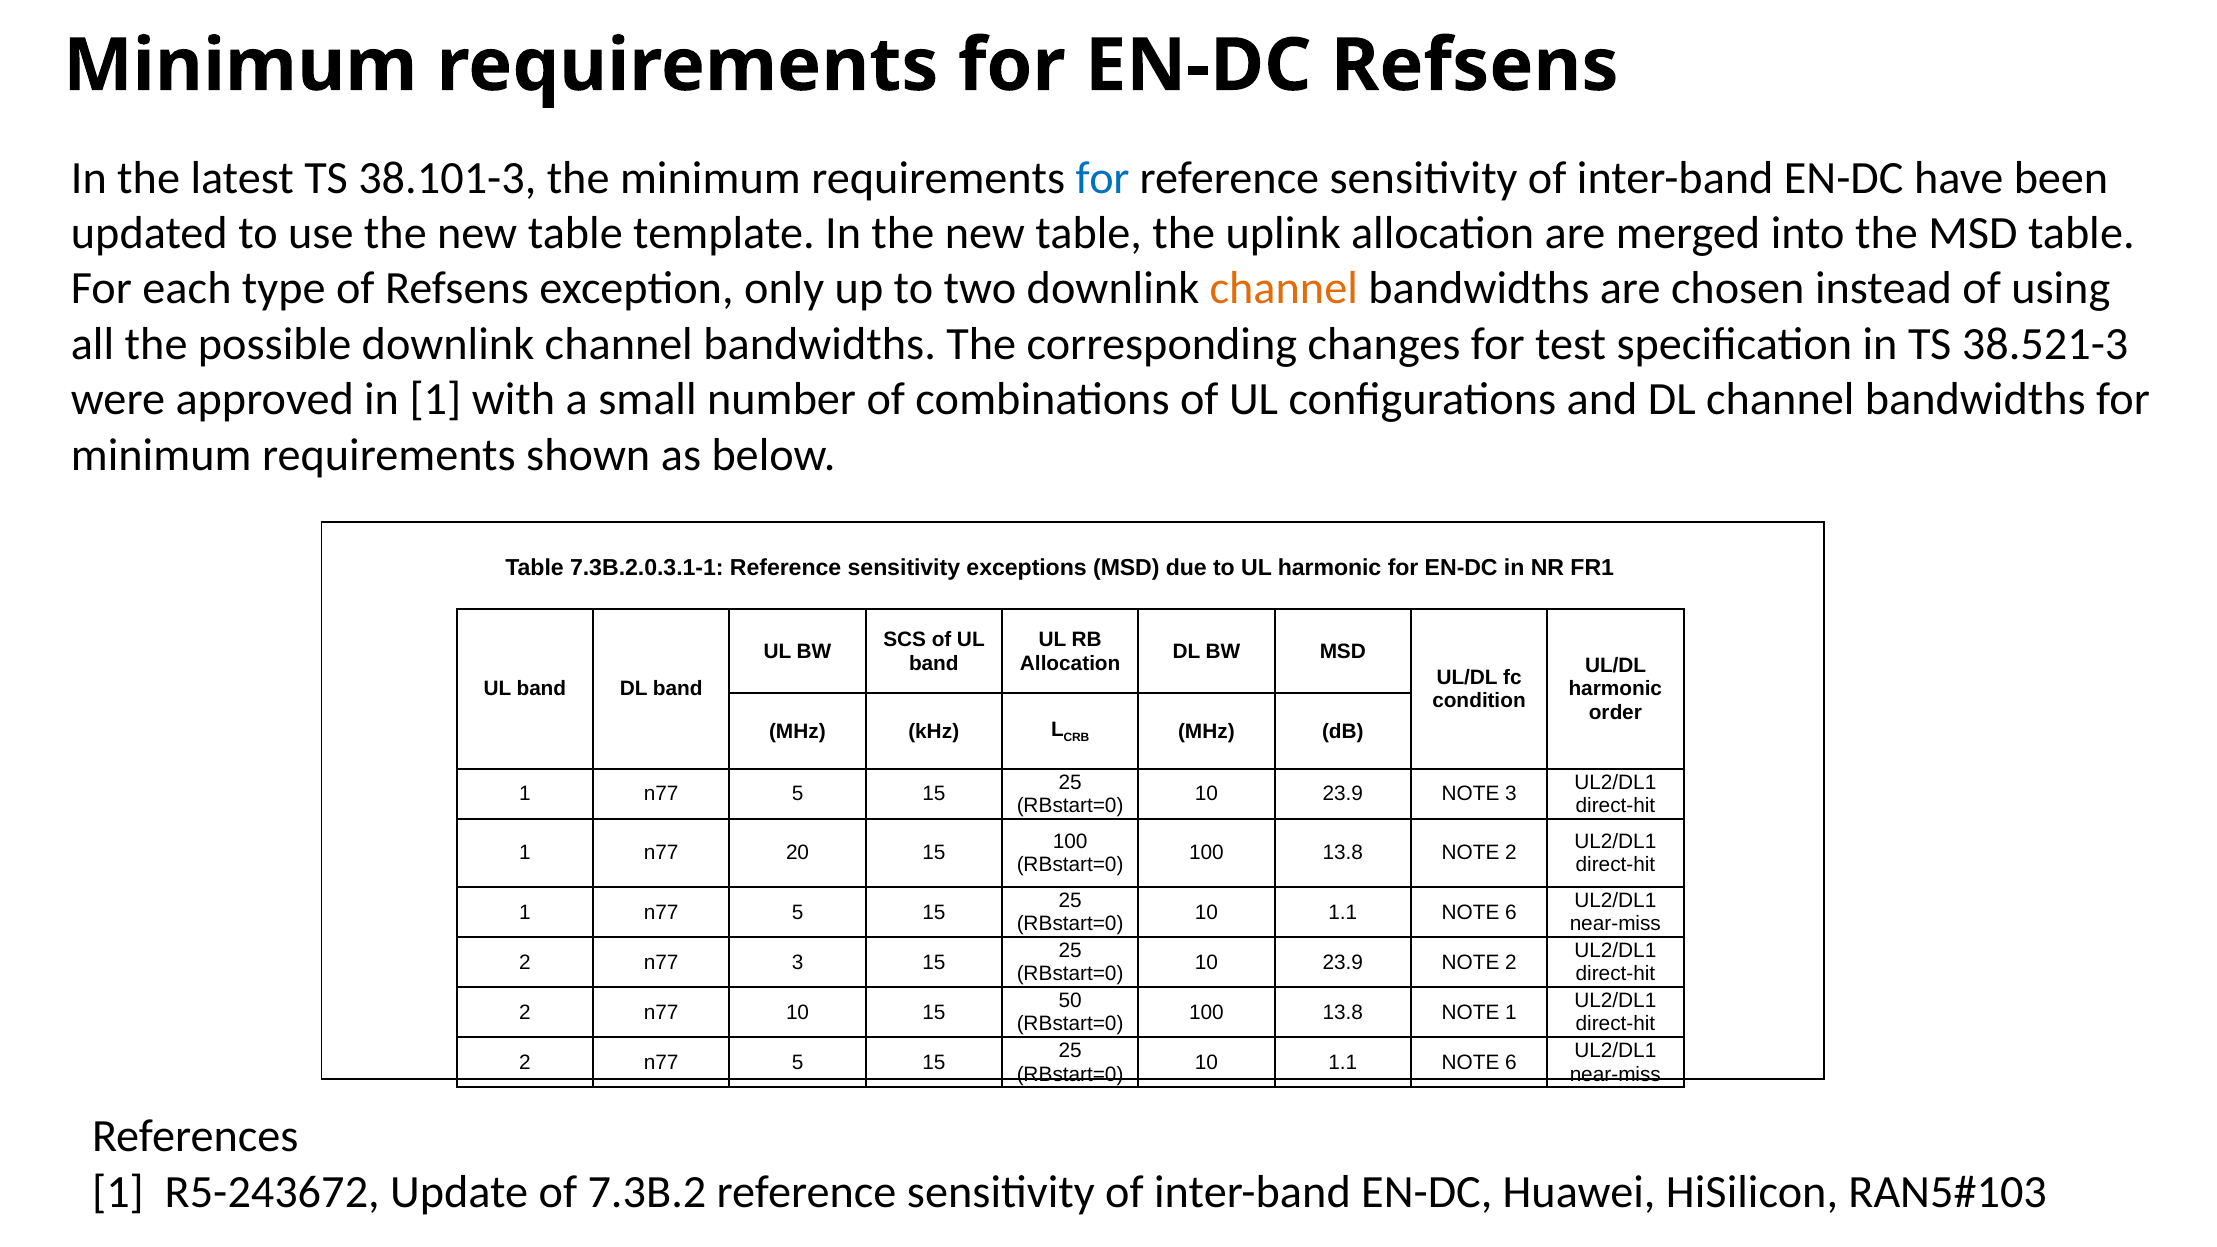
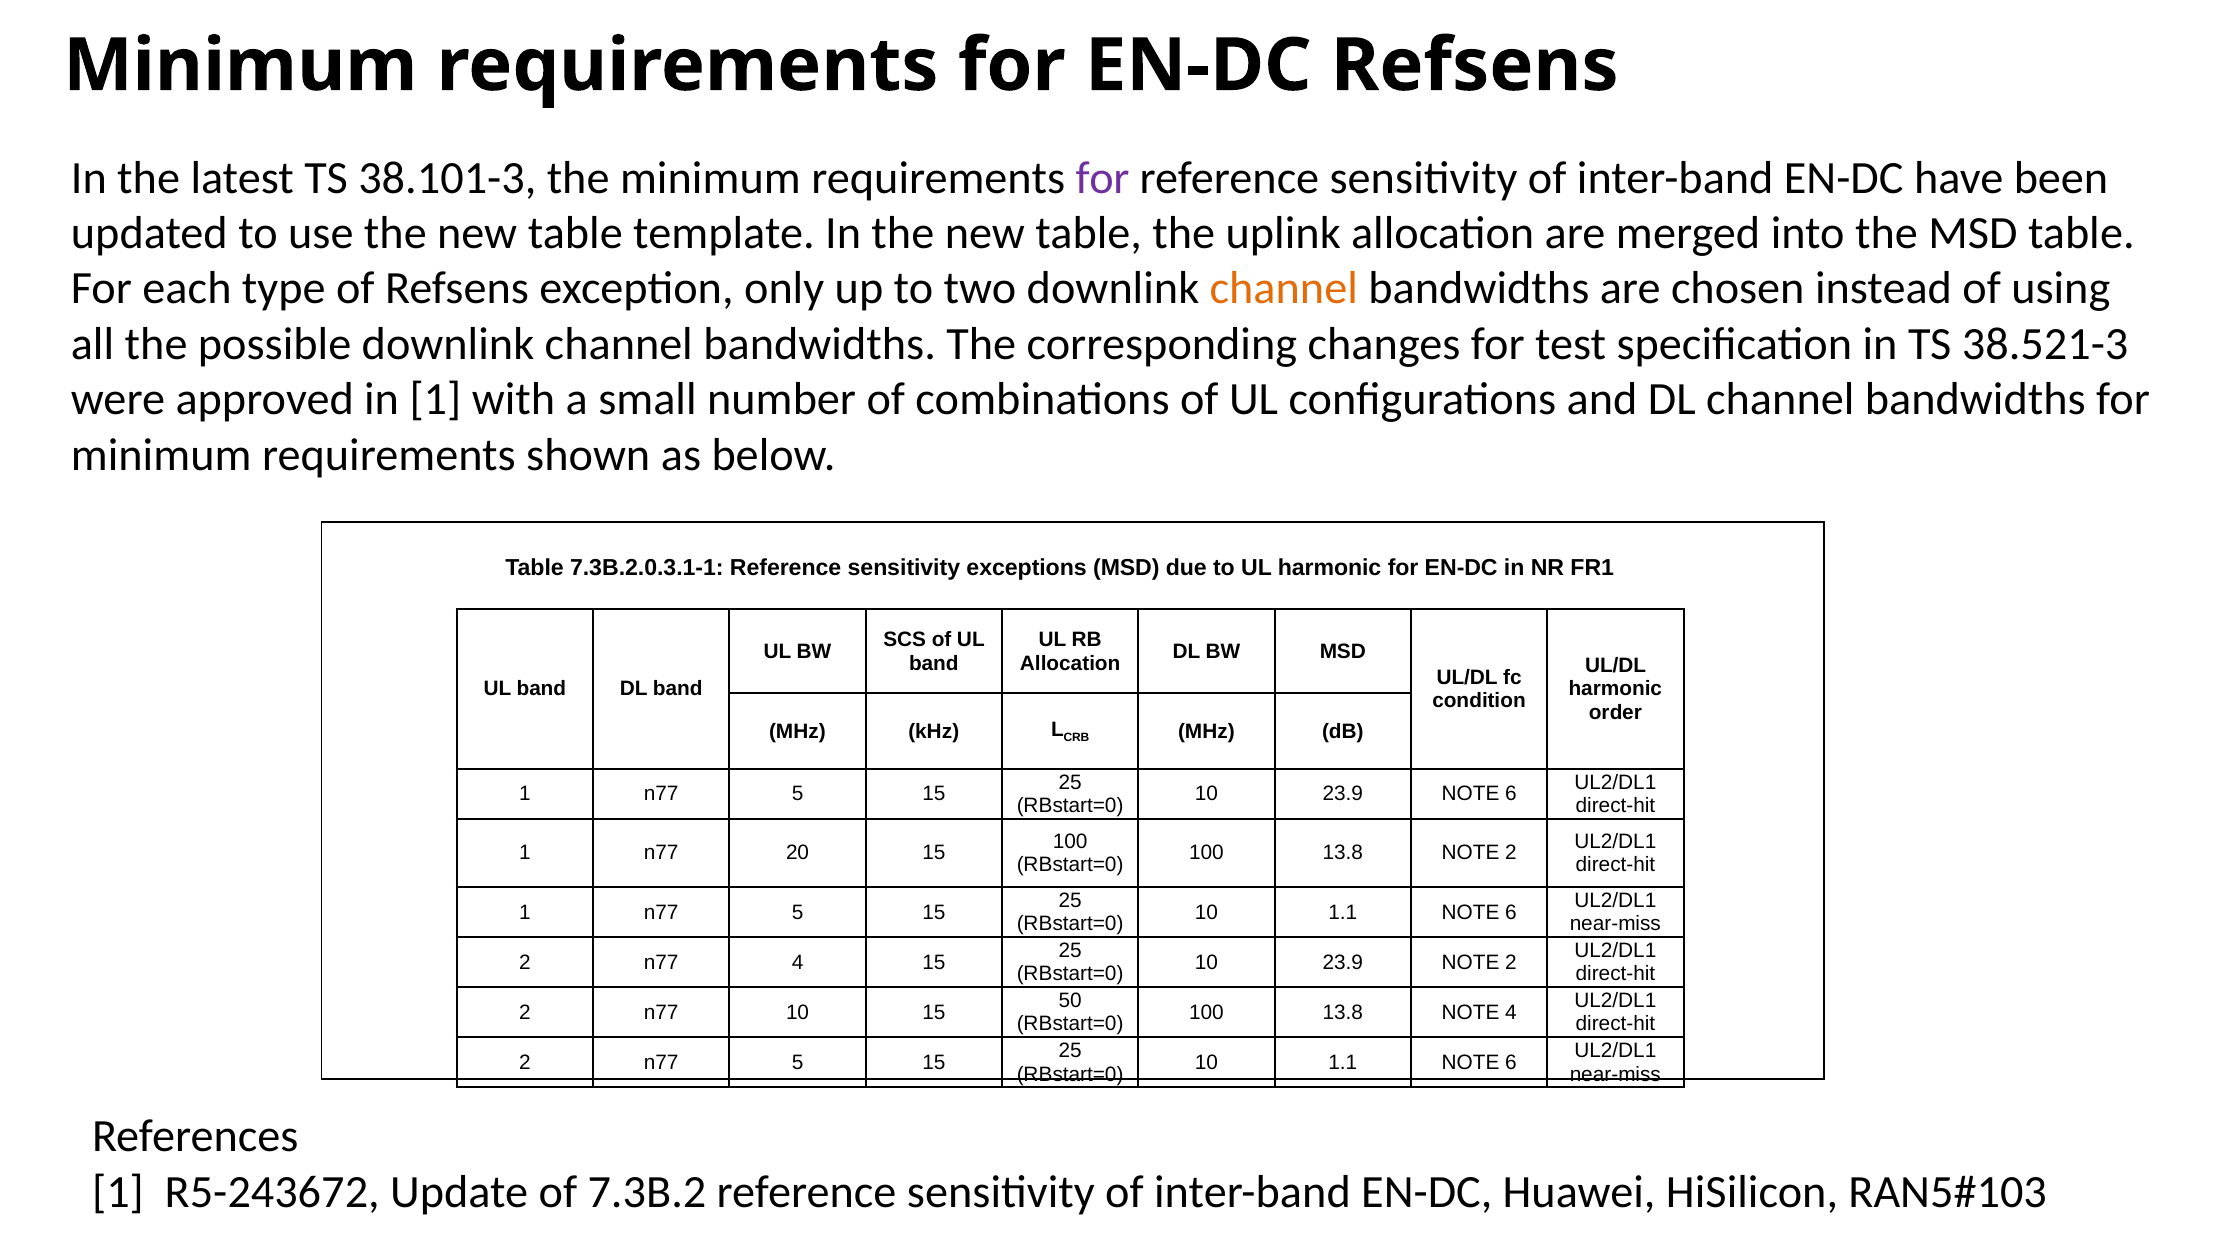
for colour: blue -> purple (1103, 178)
23.9 NOTE 3: 3 -> 6 (1511, 794)
n77 3: 3 -> 4 (798, 963)
NOTE 1: 1 -> 4 (1511, 1013)
